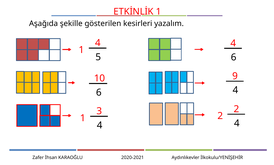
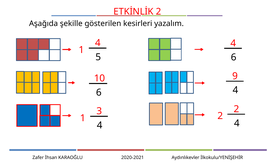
ETKİNLİK 1: 1 -> 2 (159, 12)
